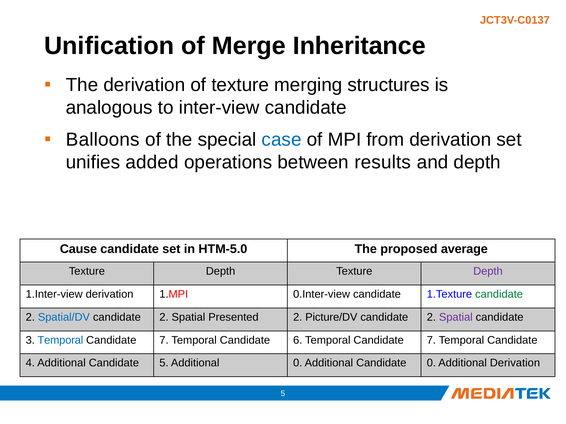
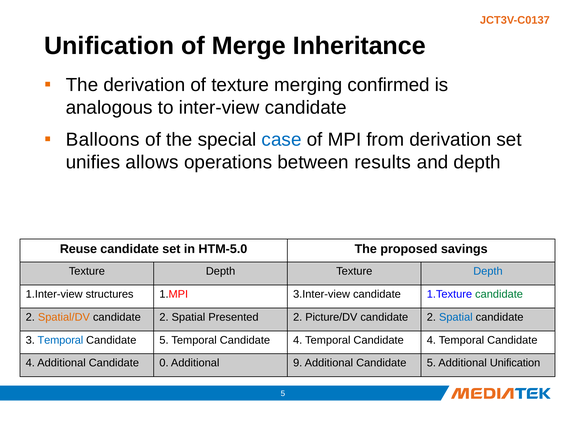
structures: structures -> confirmed (389, 85)
added: added -> allows (152, 162)
Cause: Cause -> Reuse (78, 249)
average: average -> savings (464, 249)
Depth colour: purple -> blue (488, 272)
1.Inter-view derivation: derivation -> structures (110, 295)
0.Inter-view: 0.Inter-view -> 3.Inter-view (322, 295)
Spatial/DV colour: blue -> orange (64, 317)
Spatial colour: purple -> blue (456, 317)
7: 7 -> 5 (164, 340)
6: 6 -> 4 (298, 340)
7: 7 -> 4 (431, 340)
Candidate 5: 5 -> 0 (164, 363)
Additional 0: 0 -> 9 (298, 363)
Additional Candidate 0: 0 -> 5 (431, 363)
Additional Derivation: Derivation -> Unification (515, 363)
